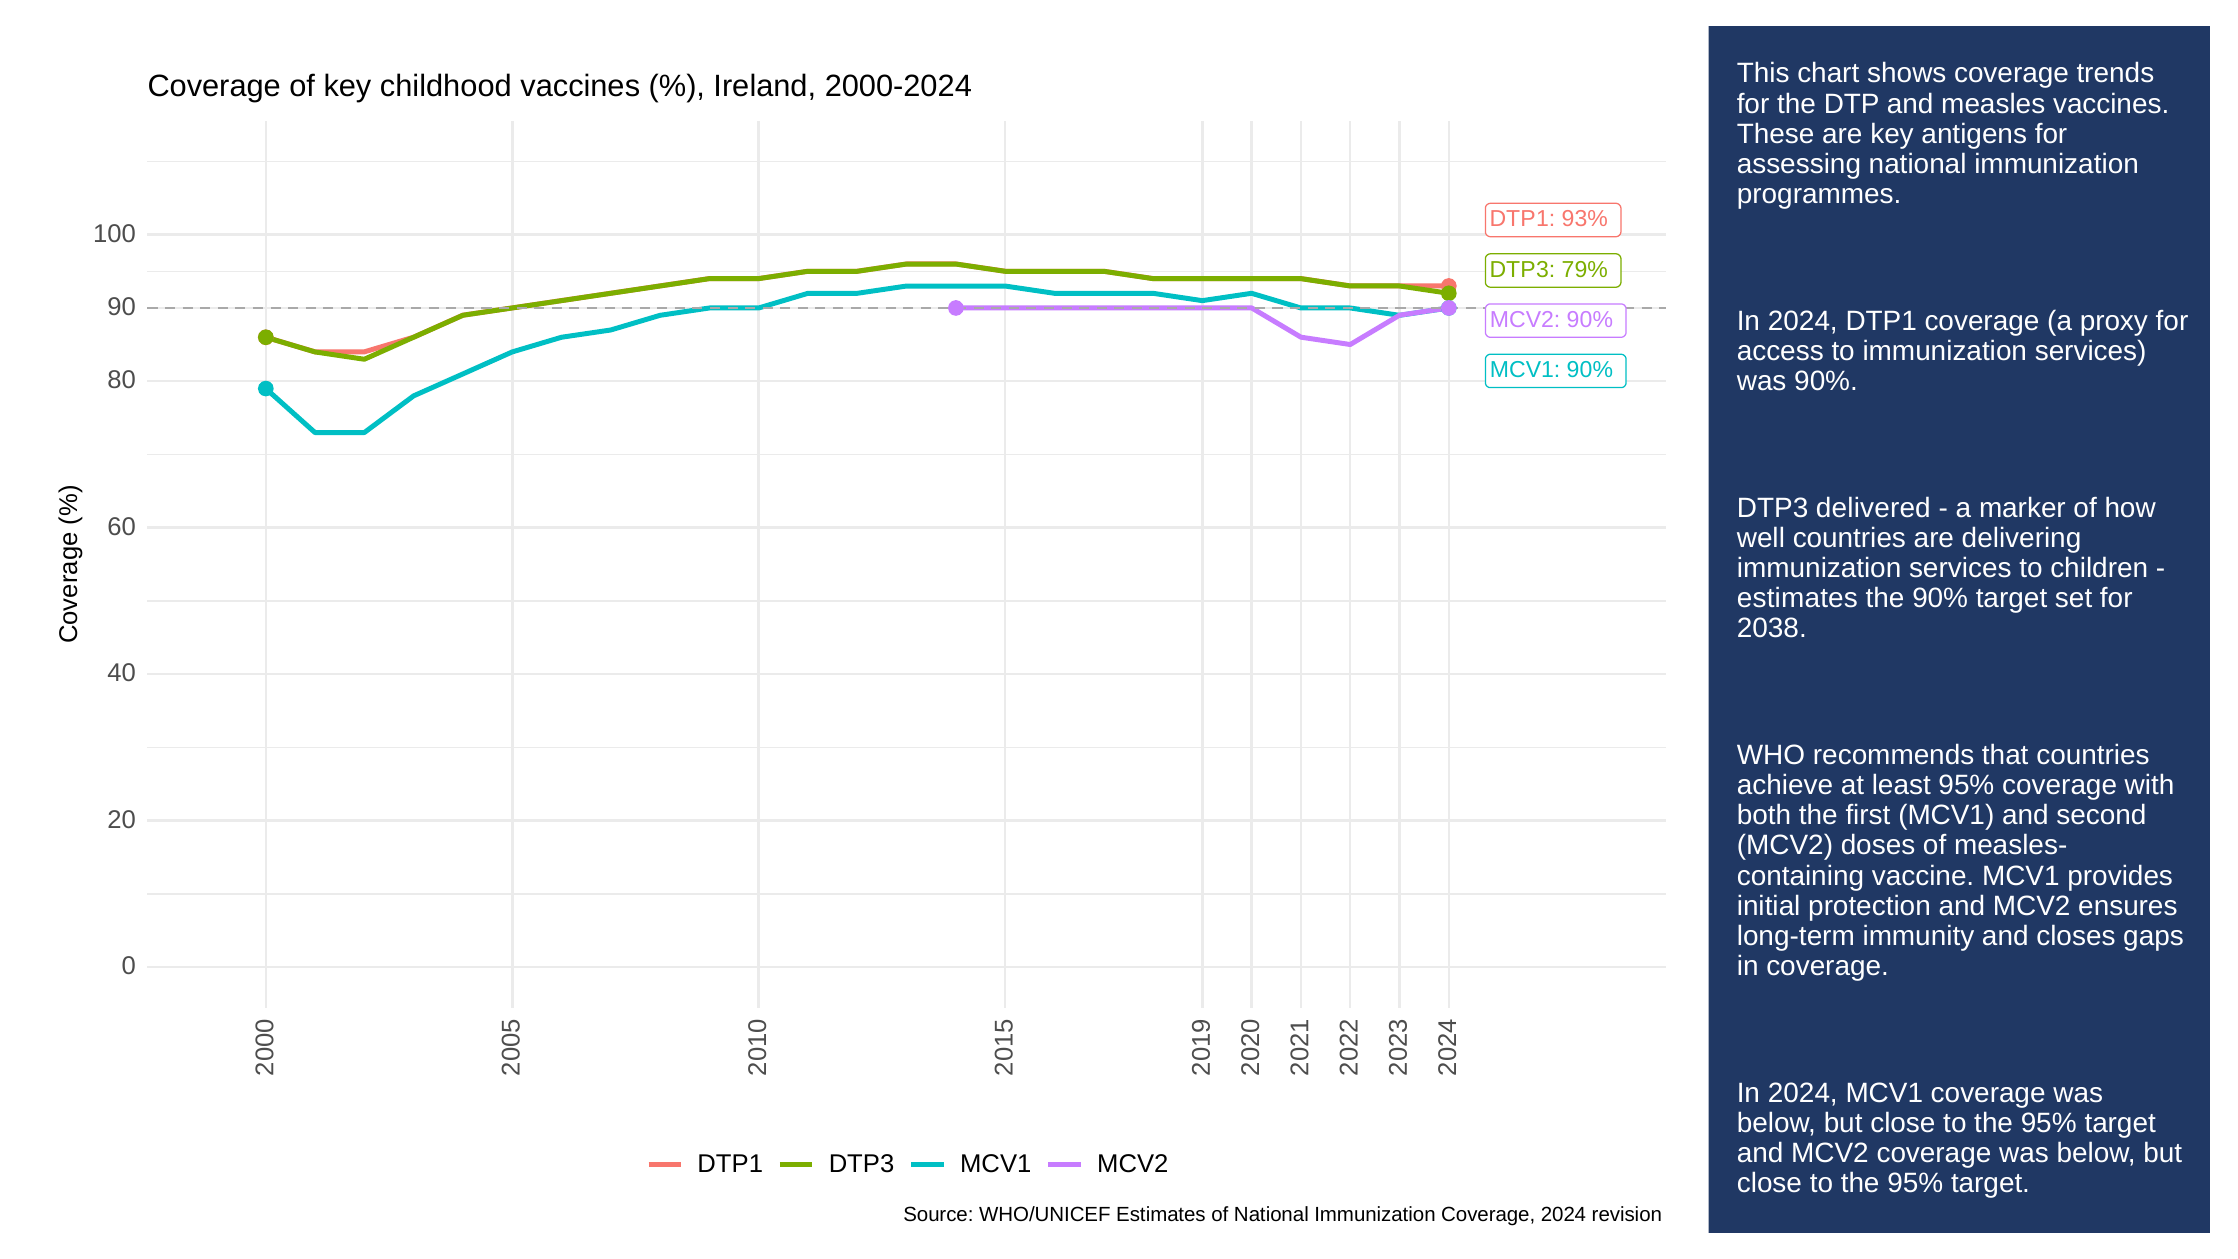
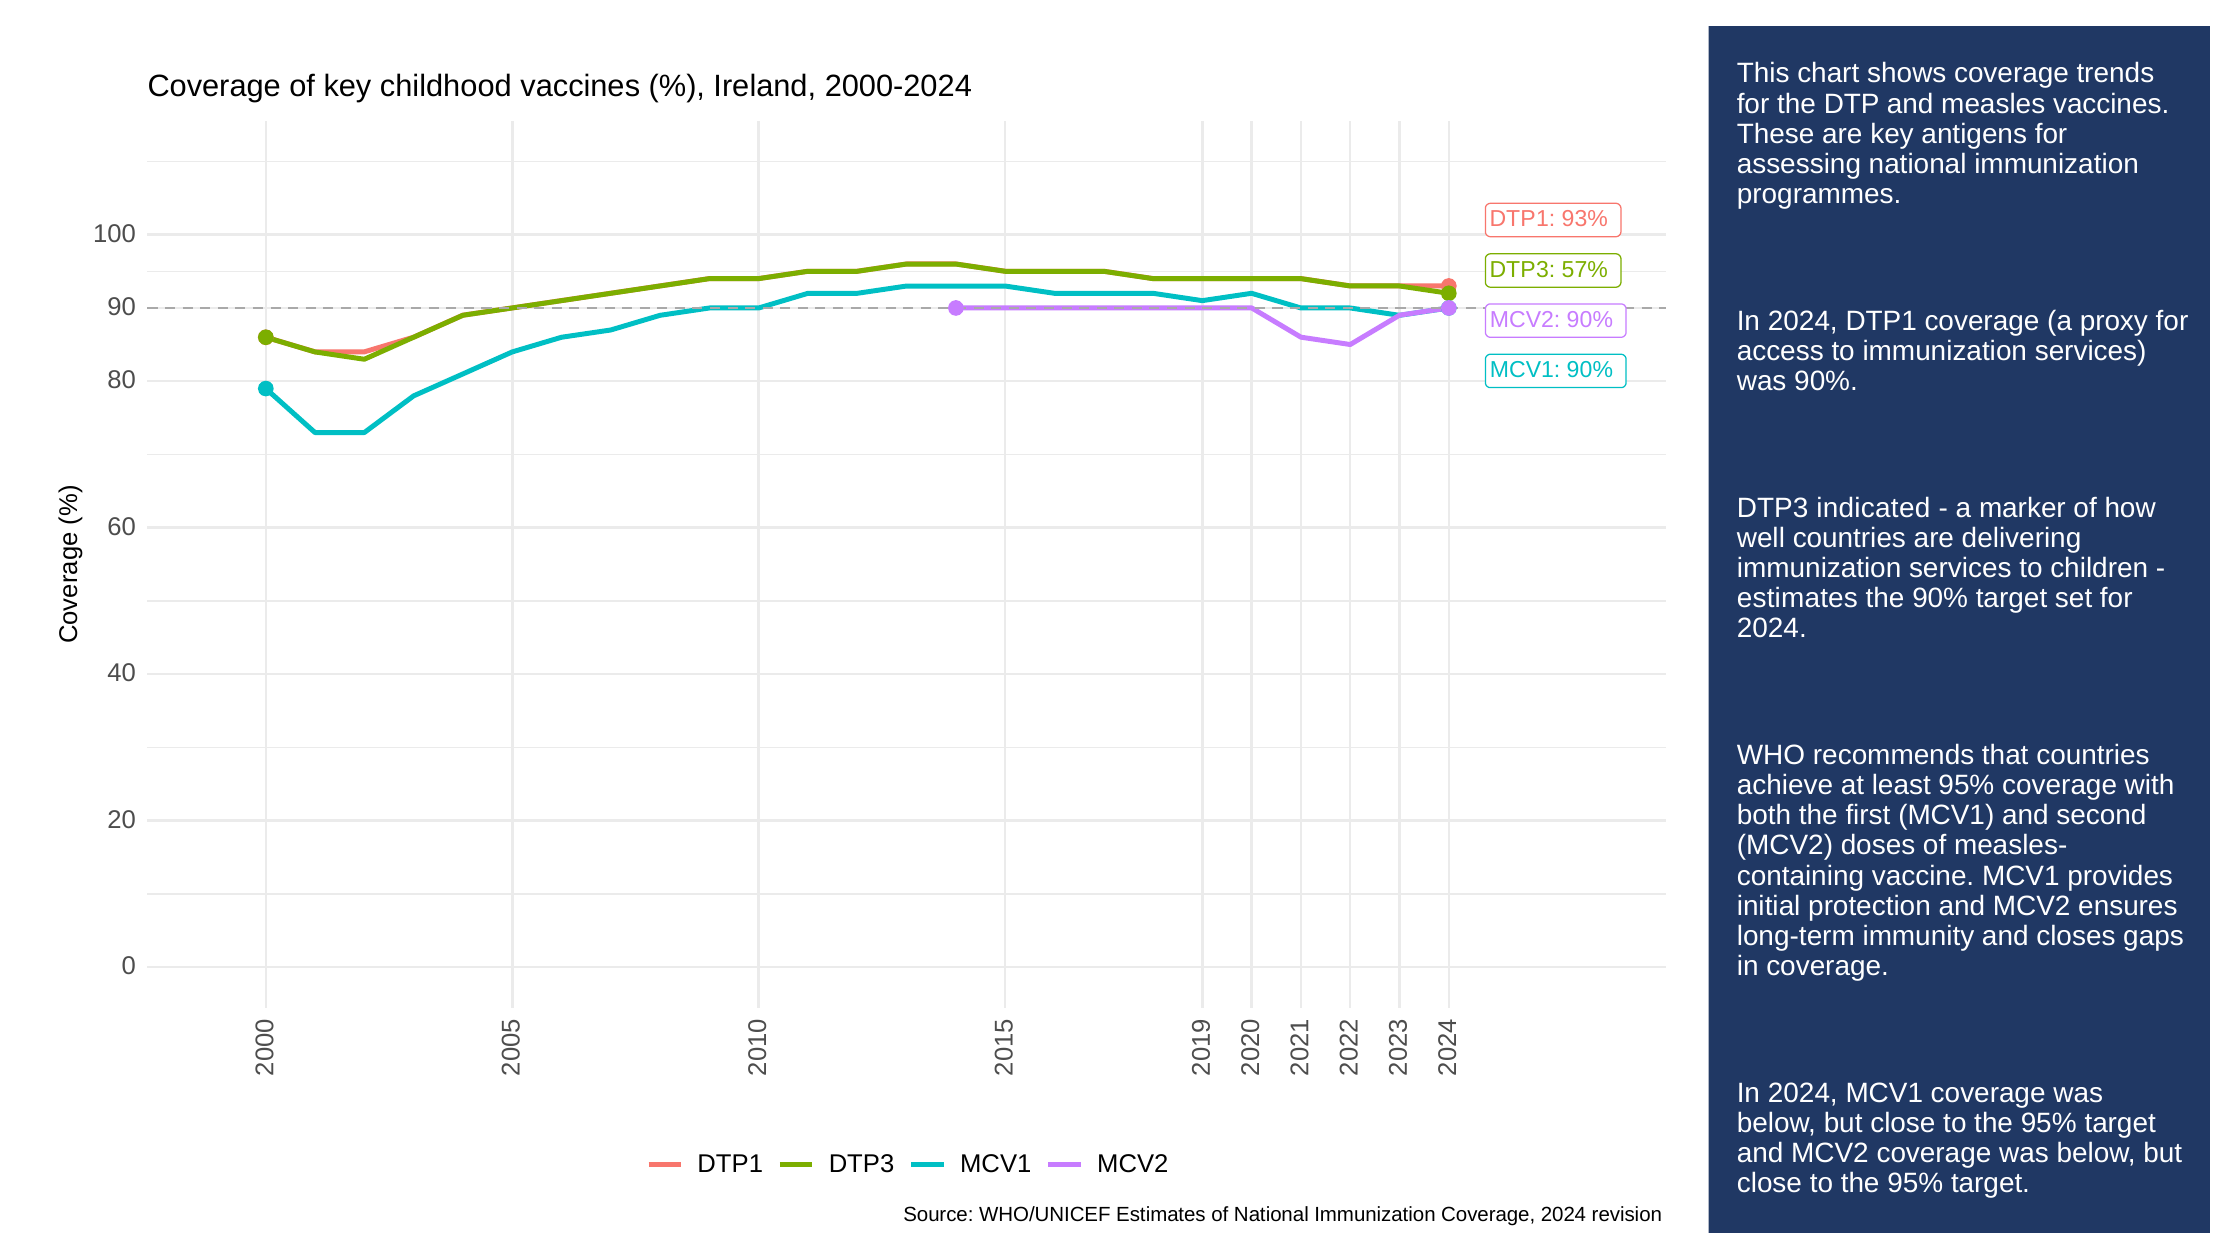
79%: 79% -> 57% (1585, 269)
delivered: delivered -> indicated (1873, 508)
2038: 2038 -> 2024 (1772, 629)
